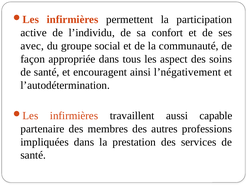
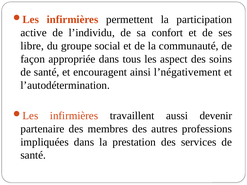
avec: avec -> libre (32, 46)
capable: capable -> devenir (216, 116)
